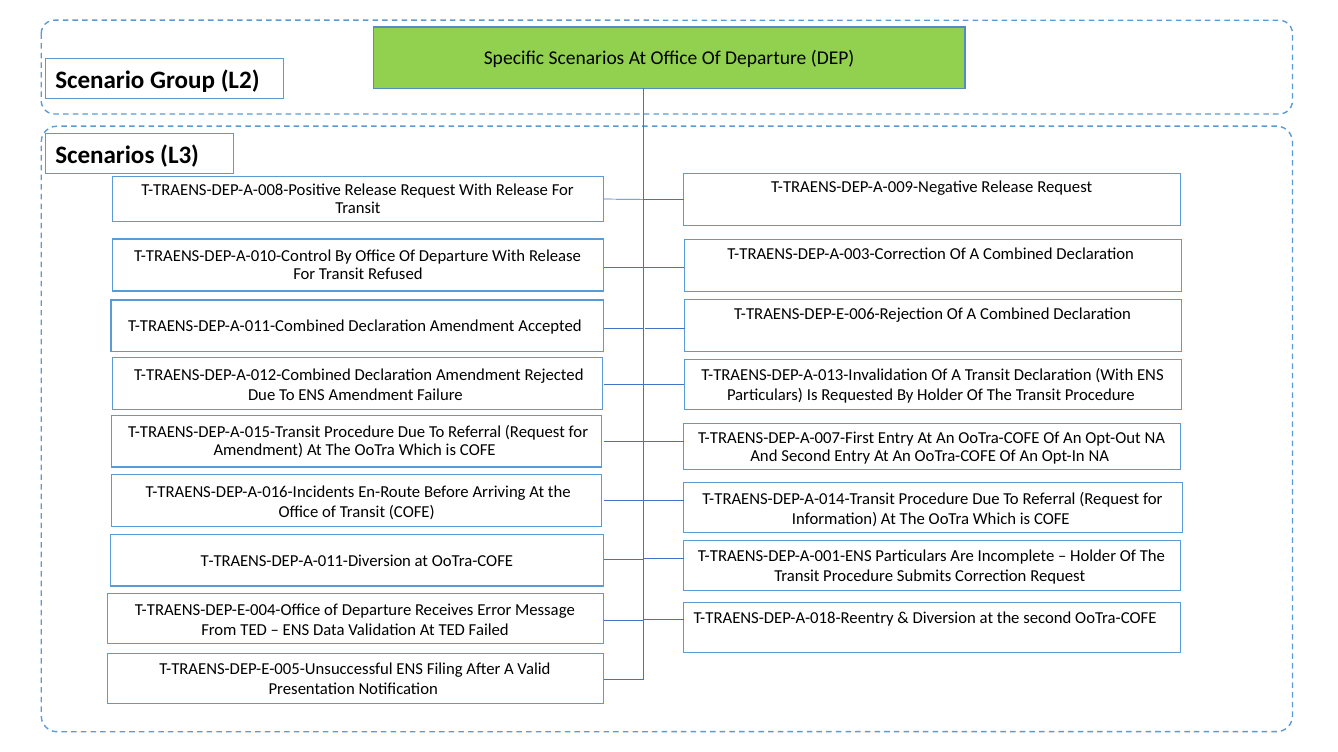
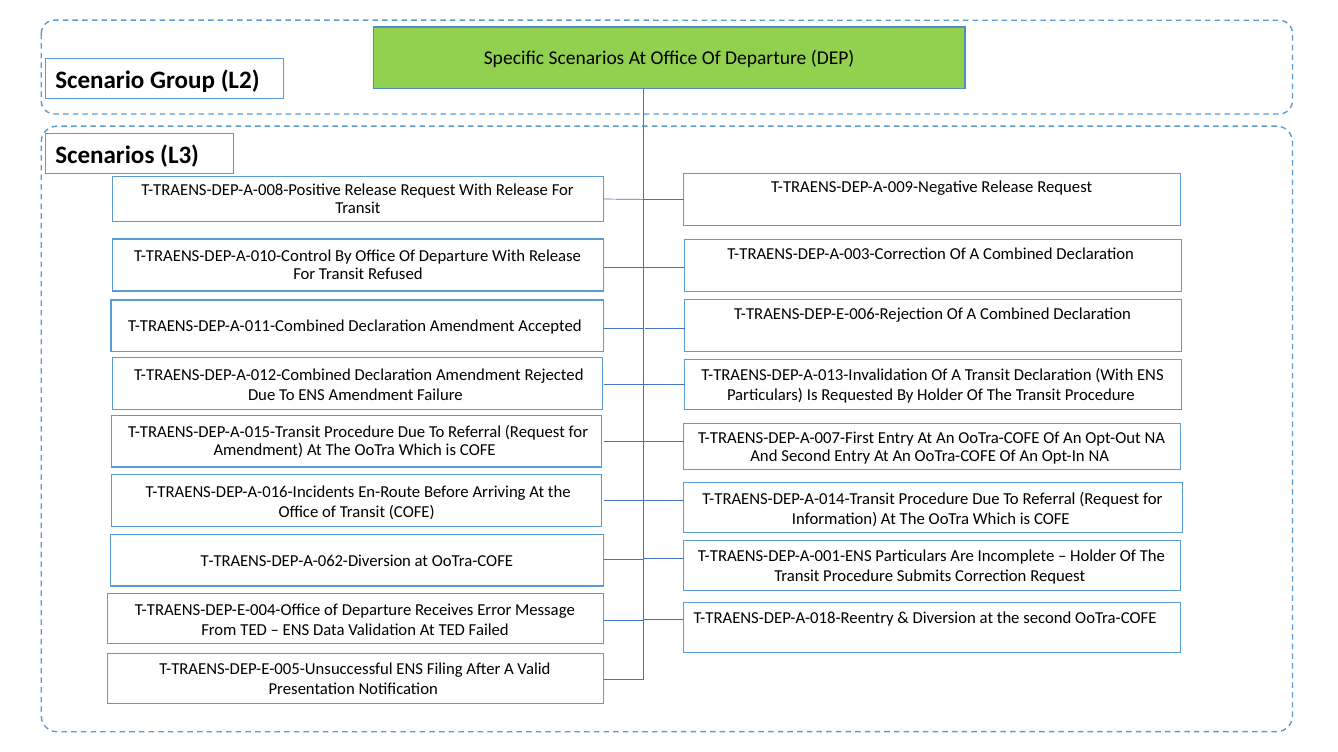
T-TRAENS-DEP-A-011-Diversion: T-TRAENS-DEP-A-011-Diversion -> T-TRAENS-DEP-A-062-Diversion (306, 562)
